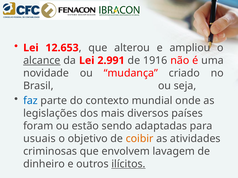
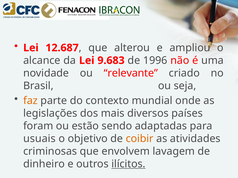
12.653: 12.653 -> 12.687 (62, 48)
alcance underline: present -> none (42, 61)
2.991: 2.991 -> 9.683 (111, 61)
1916: 1916 -> 1996 (155, 61)
mudança: mudança -> relevante (131, 73)
faz colour: blue -> orange (30, 101)
